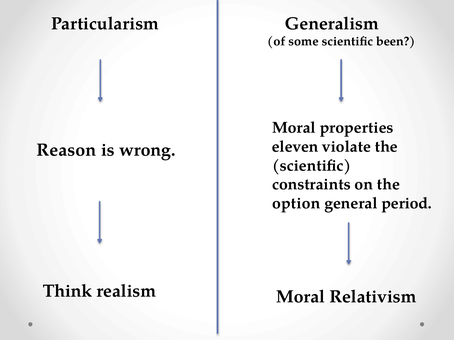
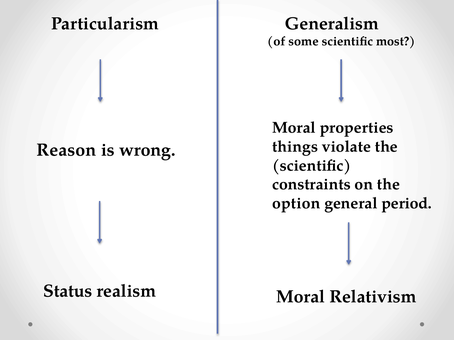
been: been -> most (396, 41)
eleven: eleven -> things (295, 147)
Think: Think -> Status (68, 291)
